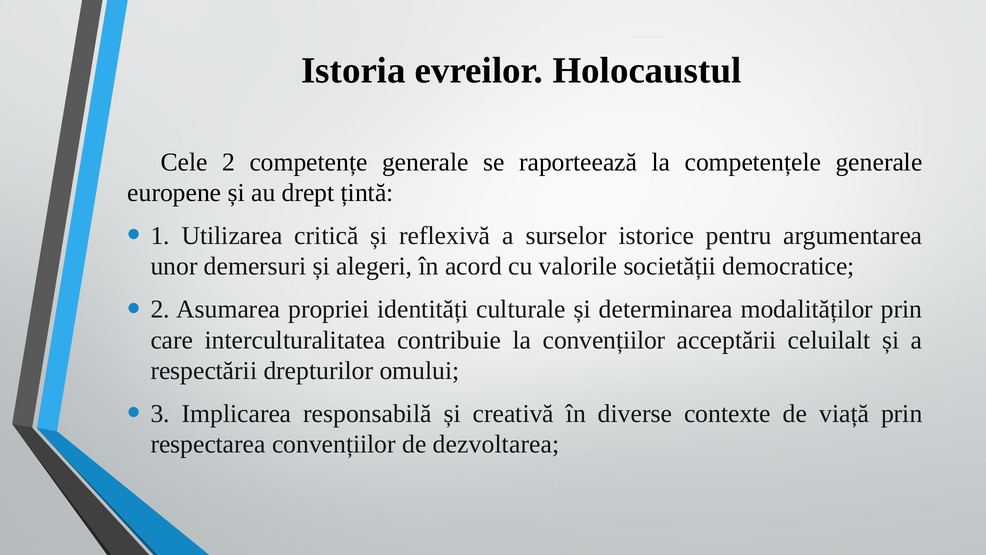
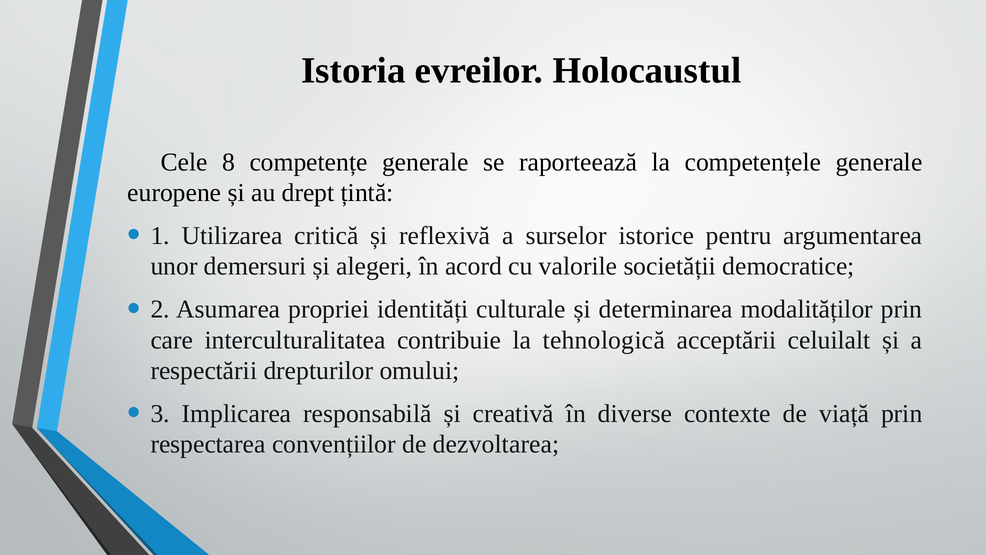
Cele 2: 2 -> 8 (229, 162)
la convențiilor: convențiilor -> tehnologică (604, 340)
